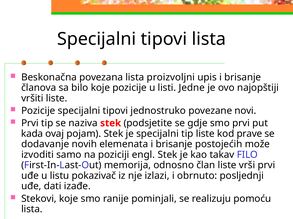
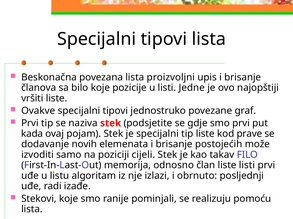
Pozicije: Pozicije -> Ovakve (38, 111)
novi: novi -> graf (245, 111)
engl: engl -> cijeli (143, 155)
liste vrši: vrši -> listi (247, 166)
pokazivač: pokazivač -> algoritam (94, 176)
dati: dati -> radi (53, 187)
